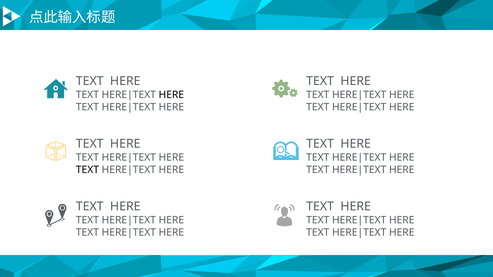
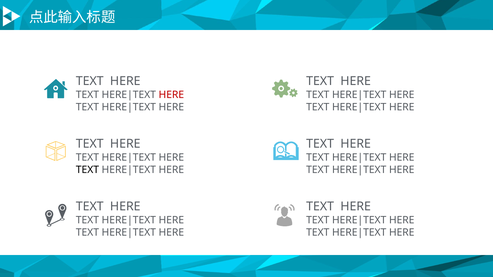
HERE colour: black -> red (171, 95)
